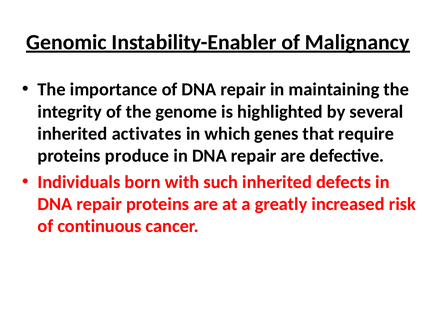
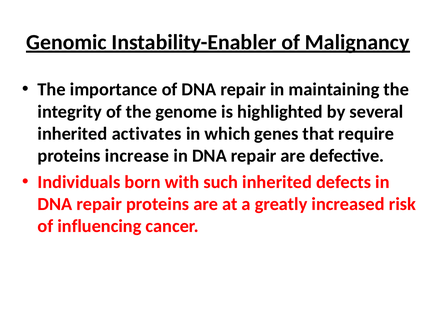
produce: produce -> increase (137, 156)
continuous: continuous -> influencing (99, 226)
